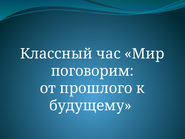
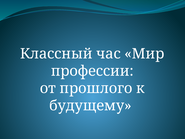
поговорим: поговорим -> профессии (92, 71)
